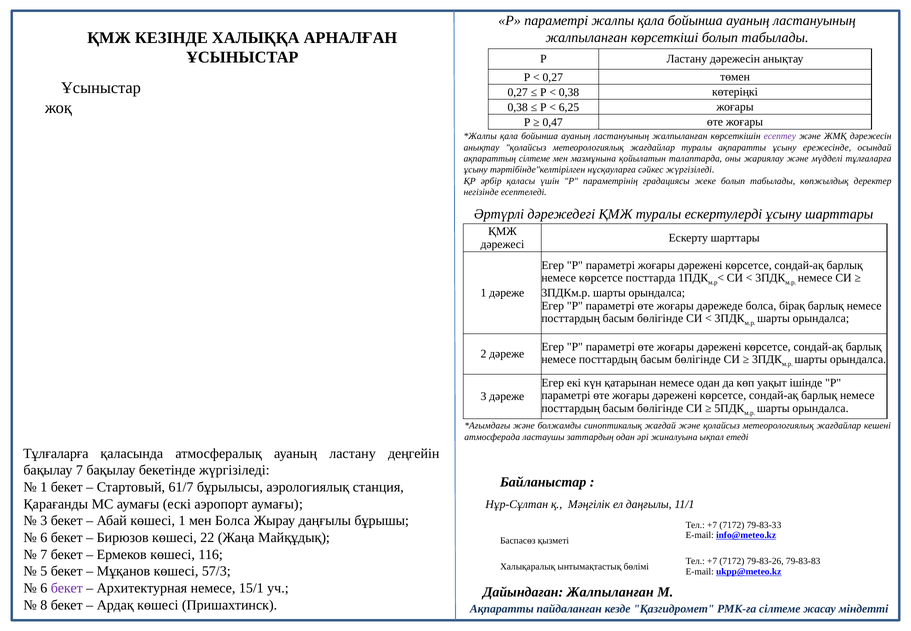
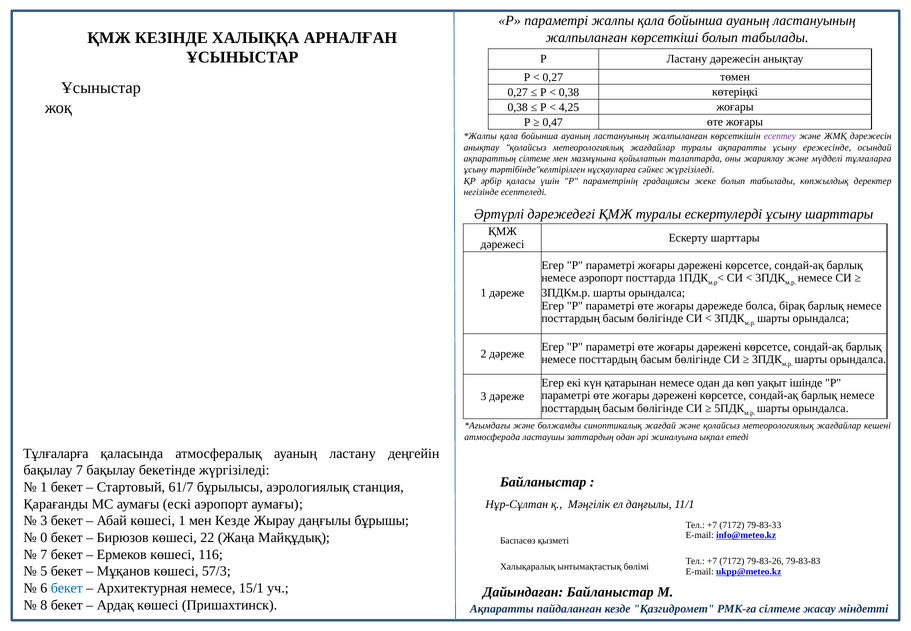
6,25: 6,25 -> 4,25 (569, 107)
немесе көрсетсе: көрсетсе -> аэропорт (601, 278)
мен Болса: Болса -> Кезде (233, 520)
6: 6 -> 0 (44, 537)
бекет colour: purple -> blue (67, 588)
Дайындаған Жалпыланған: Жалпыланған -> Байланыстар (610, 592)
